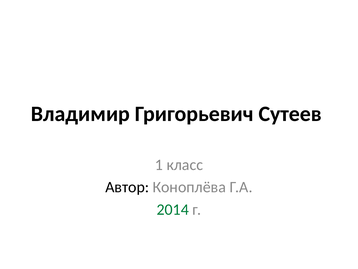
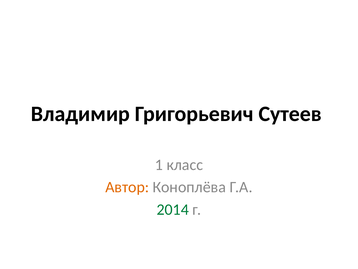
Автор colour: black -> orange (127, 187)
